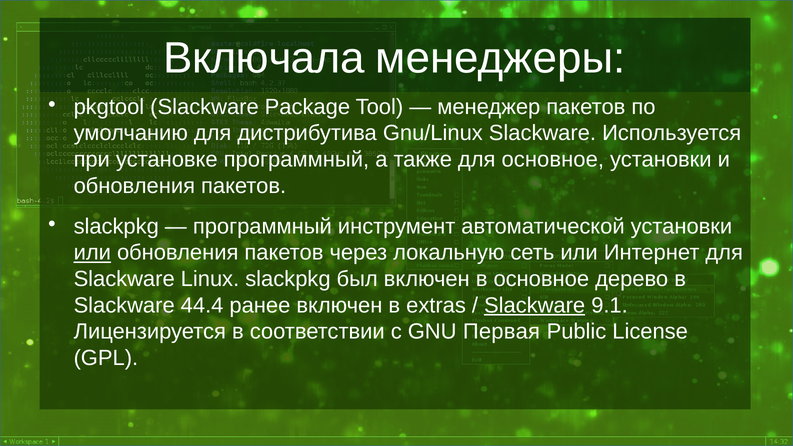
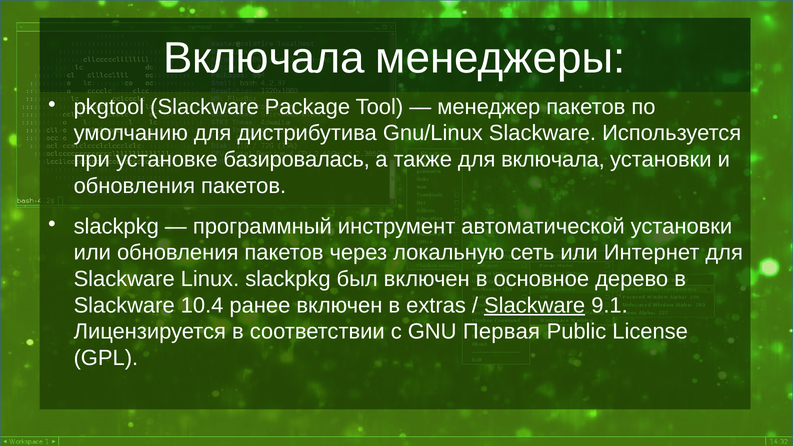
установке программный: программный -> базировалась (297, 160)
для основное: основное -> включала (553, 160)
или underline: present -> none (92, 253)
44.4: 44.4 -> 10.4 (202, 305)
